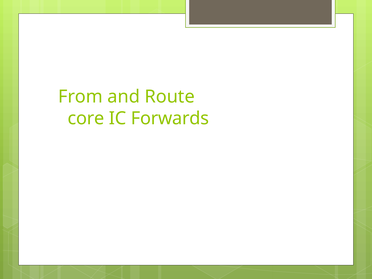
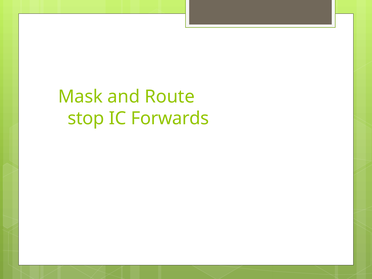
From: From -> Mask (80, 97)
core: core -> stop (86, 118)
